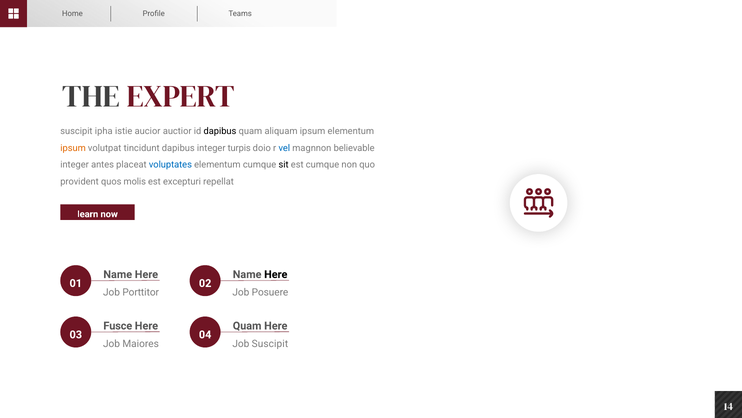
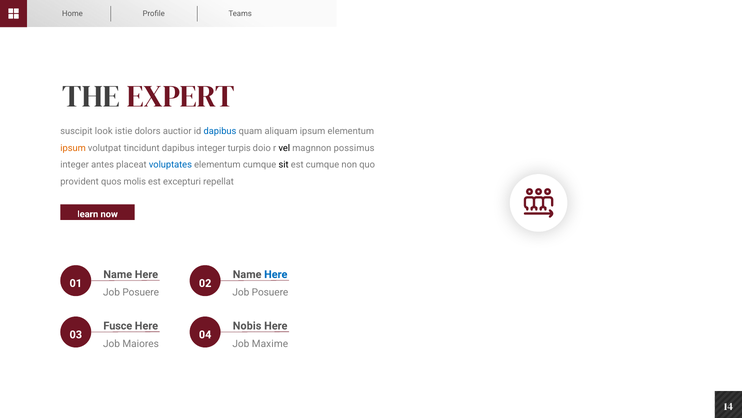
ipha: ipha -> look (104, 131)
aucior: aucior -> dolors (148, 131)
dapibus colour: black -> blue (220, 131)
vel colour: blue -> black (284, 148)
believable: believable -> possimus (354, 148)
Here colour: black -> blue (276, 274)
Porttitor: Porttitor -> Posuere (141, 292)
Quam: Quam -> Nobis (247, 325)
Job Suscipit: Suscipit -> Maxime (270, 343)
